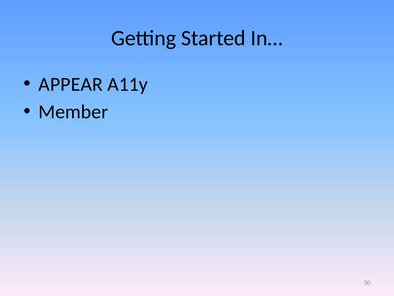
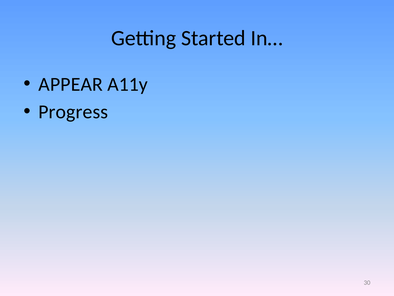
Member: Member -> Progress (73, 112)
